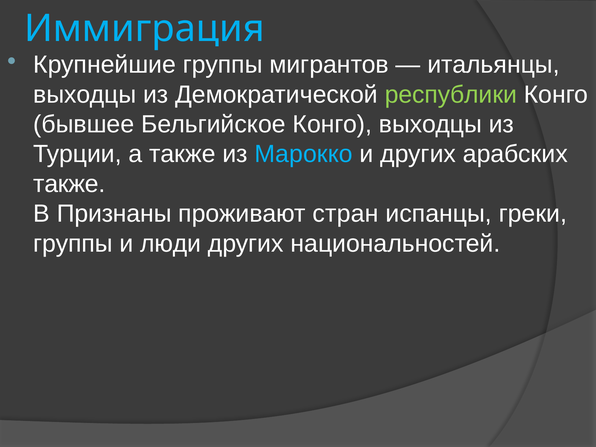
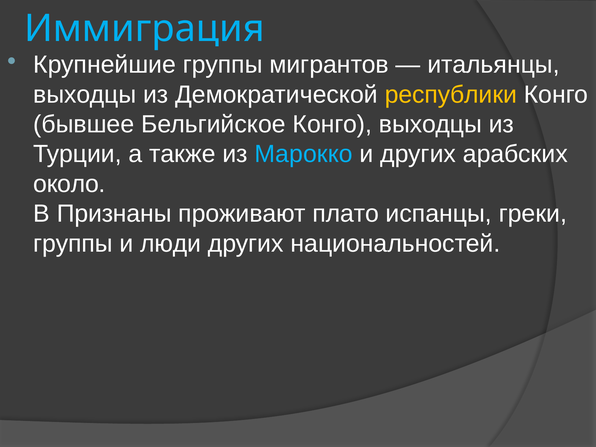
республики colour: light green -> yellow (451, 95)
также: также -> около (69, 184)
стран: стран -> плато (346, 214)
